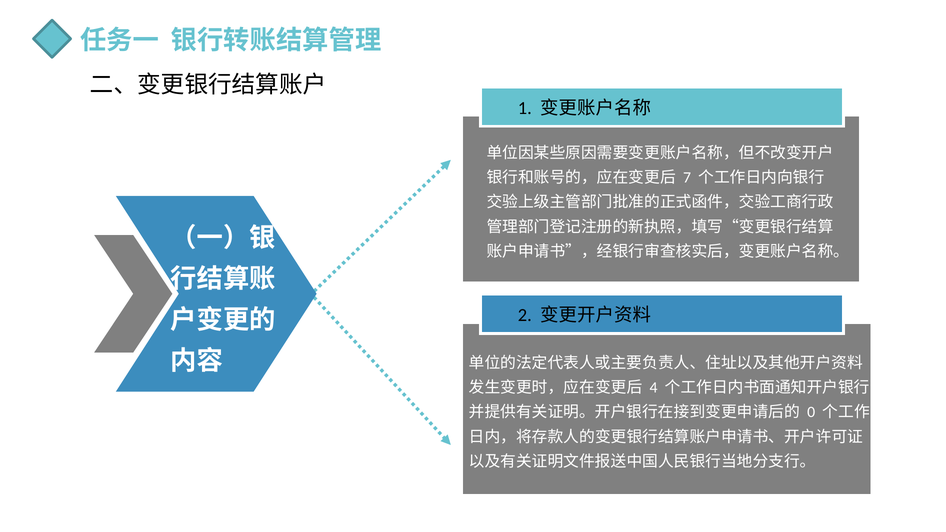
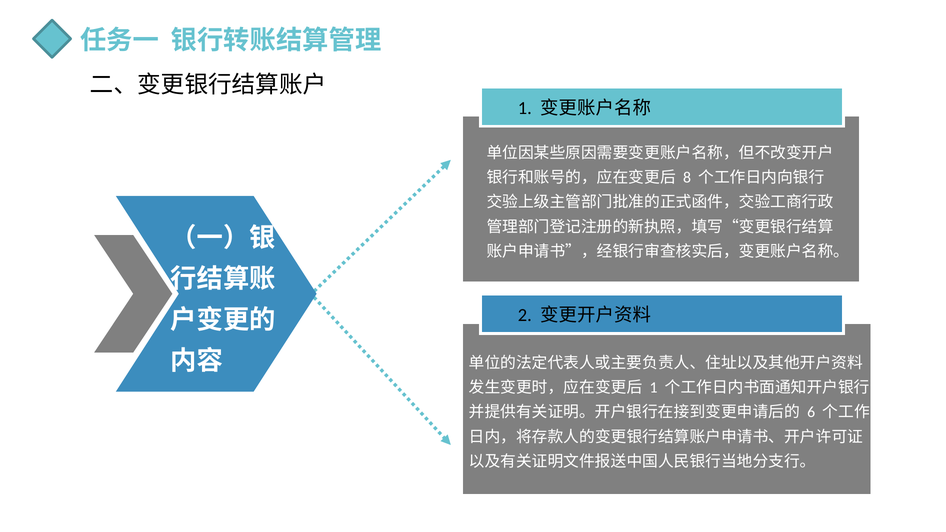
7: 7 -> 8 (687, 178)
4: 4 -> 1 (654, 388)
0: 0 -> 6 (811, 412)
